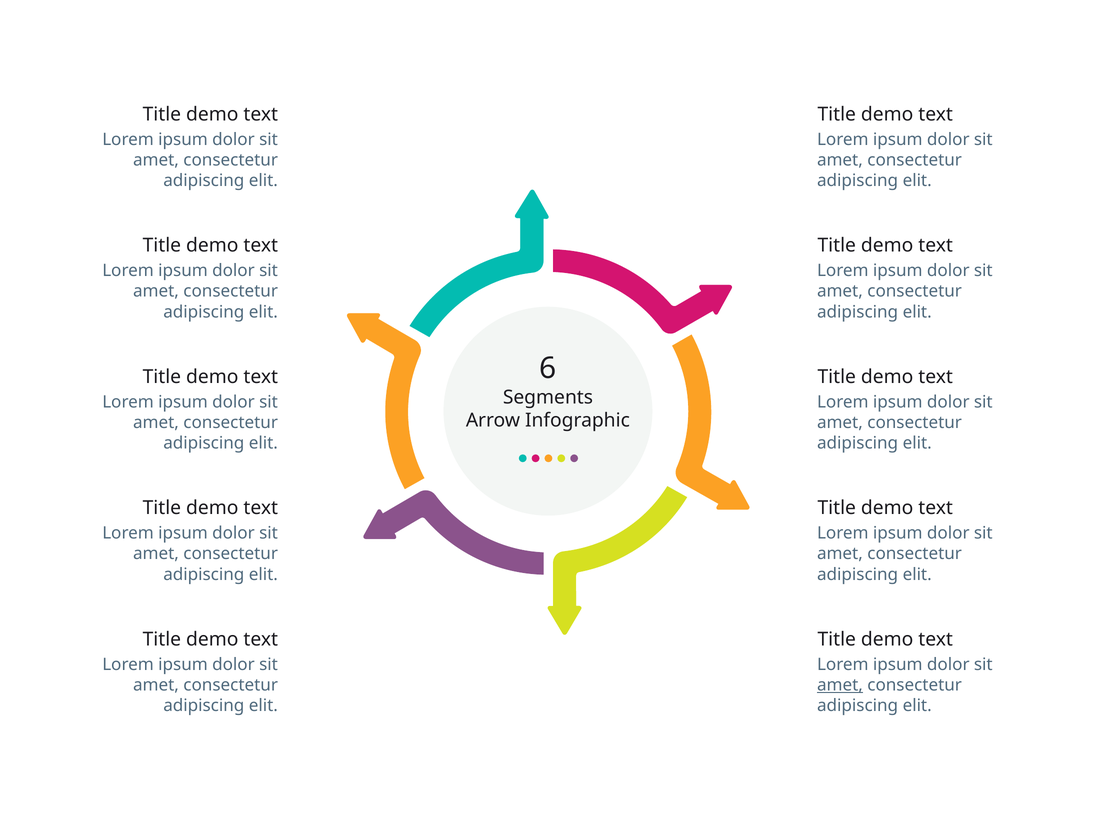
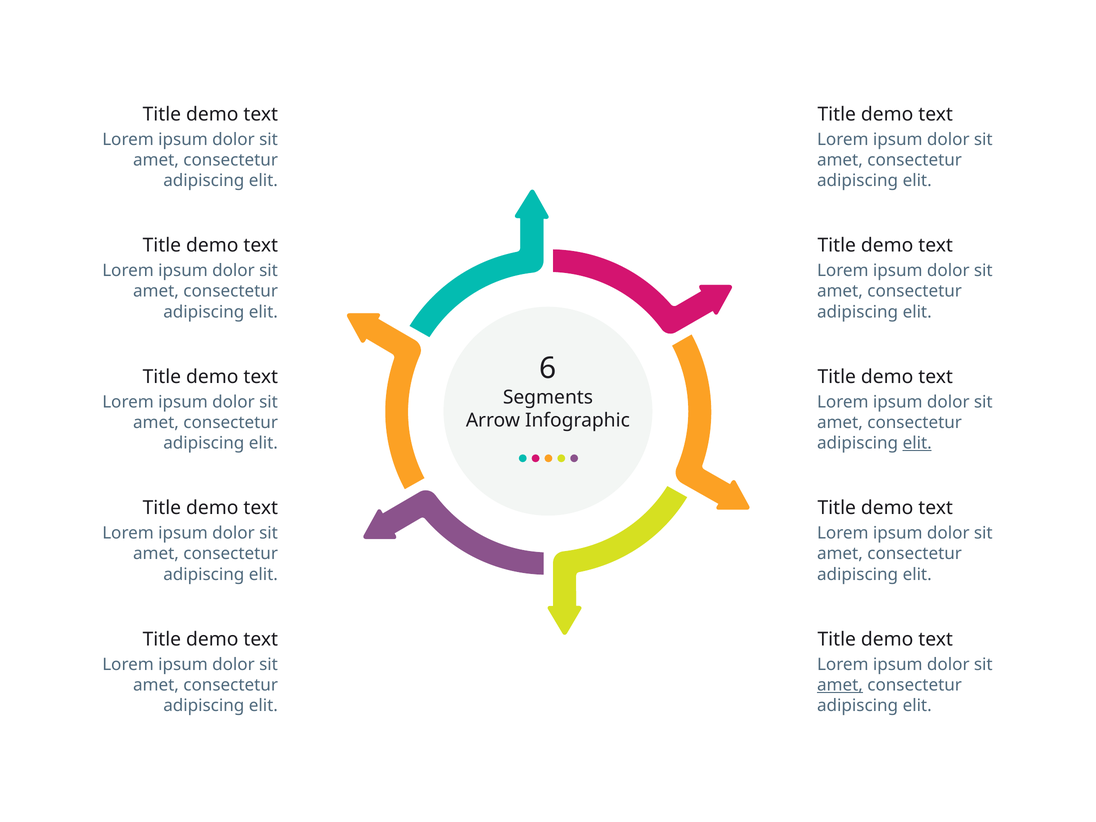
elit underline: none -> present (917, 443)
